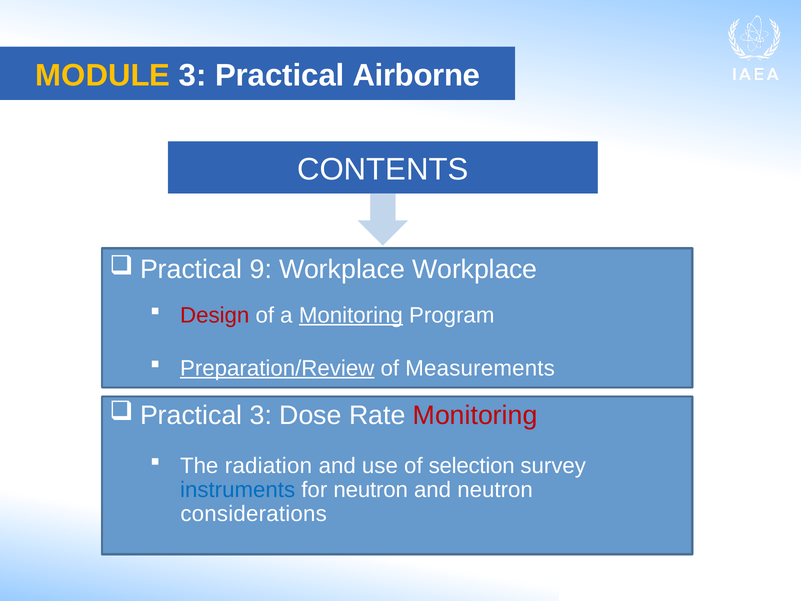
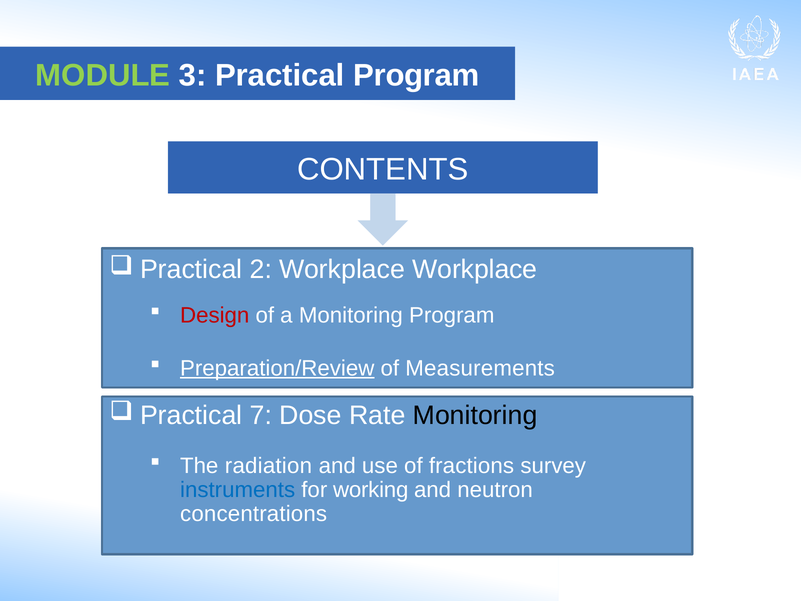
MODULE colour: yellow -> light green (103, 75)
Practical Airborne: Airborne -> Program (416, 75)
9: 9 -> 2 (261, 270)
Monitoring underline: present -> none (351, 315)
3: 3 -> 7 (261, 415)
Monitoring colour: red -> black (475, 415)
selection: selection -> fractions (471, 465)
for neutron: neutron -> working (371, 490)
considerations: considerations -> concentrations (254, 514)
